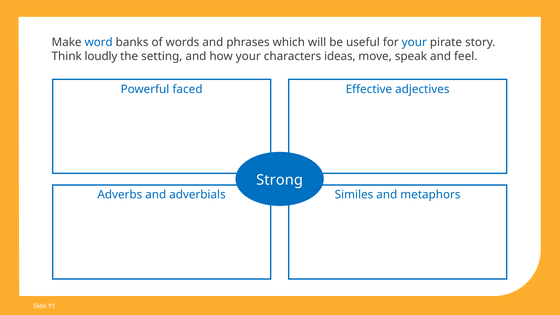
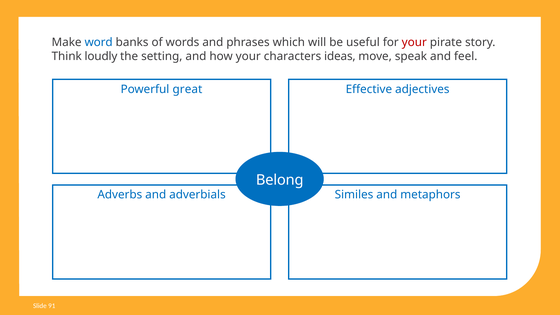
your colour: blue -> red (414, 42)
faced: faced -> great (187, 89)
Strong: Strong -> Belong (280, 180)
